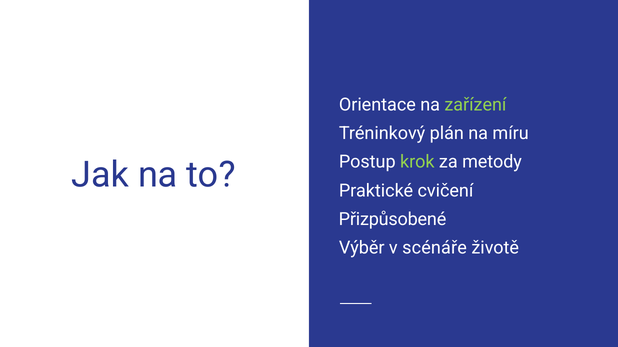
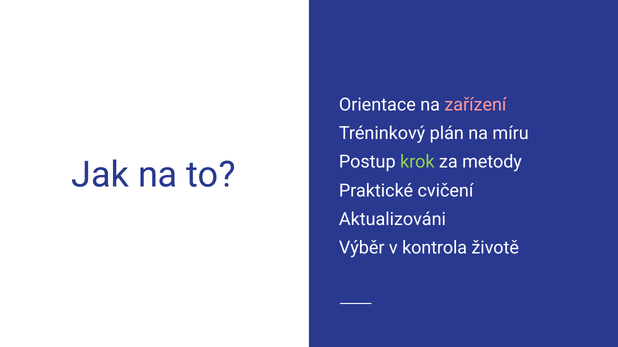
zařízení colour: light green -> pink (475, 105)
Přizpůsobené: Přizpůsobené -> Aktualizováni (392, 220)
scénáře: scénáře -> kontrola (435, 248)
